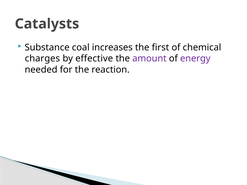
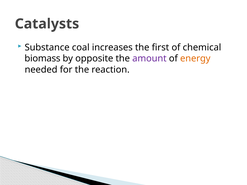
charges: charges -> biomass (42, 59)
effective: effective -> opposite (94, 59)
energy colour: purple -> orange (195, 59)
